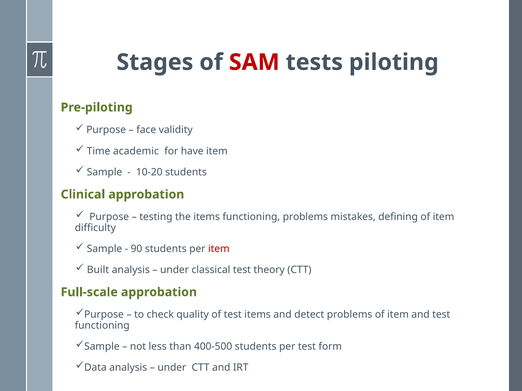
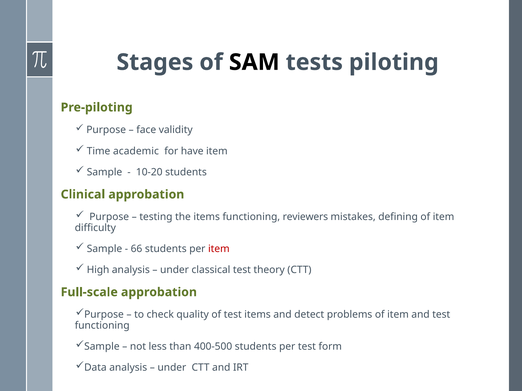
SAM colour: red -> black (254, 62)
functioning problems: problems -> reviewers (305, 217)
90: 90 -> 66 (137, 249)
Built: Built -> High (98, 270)
